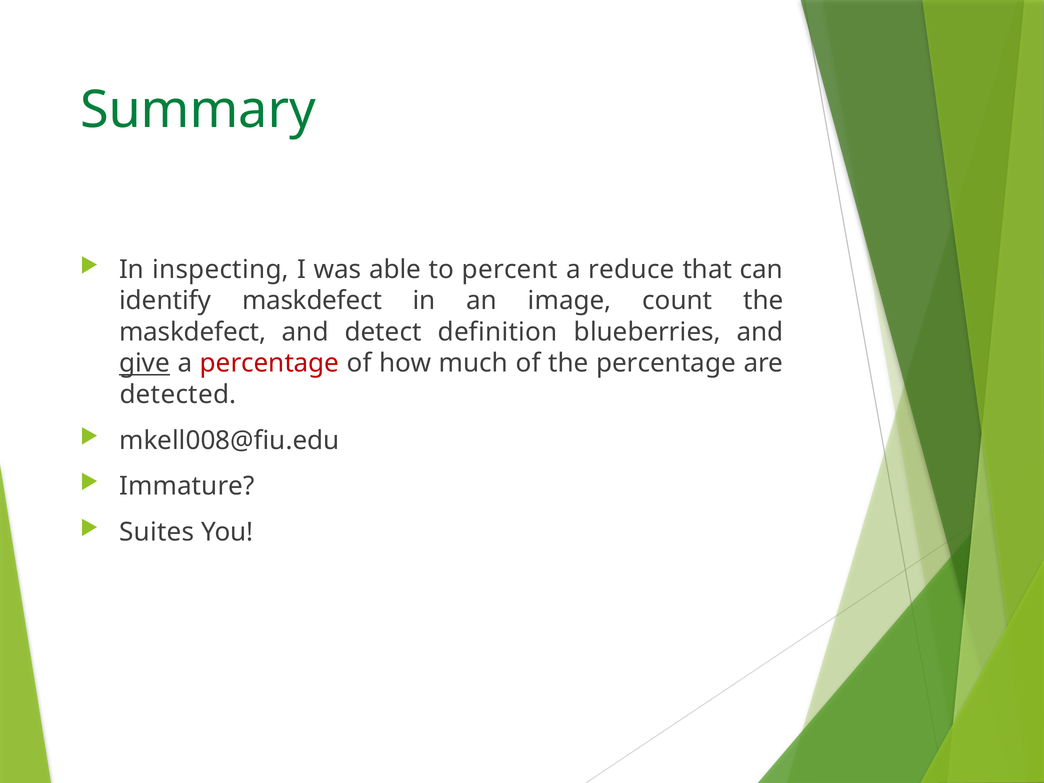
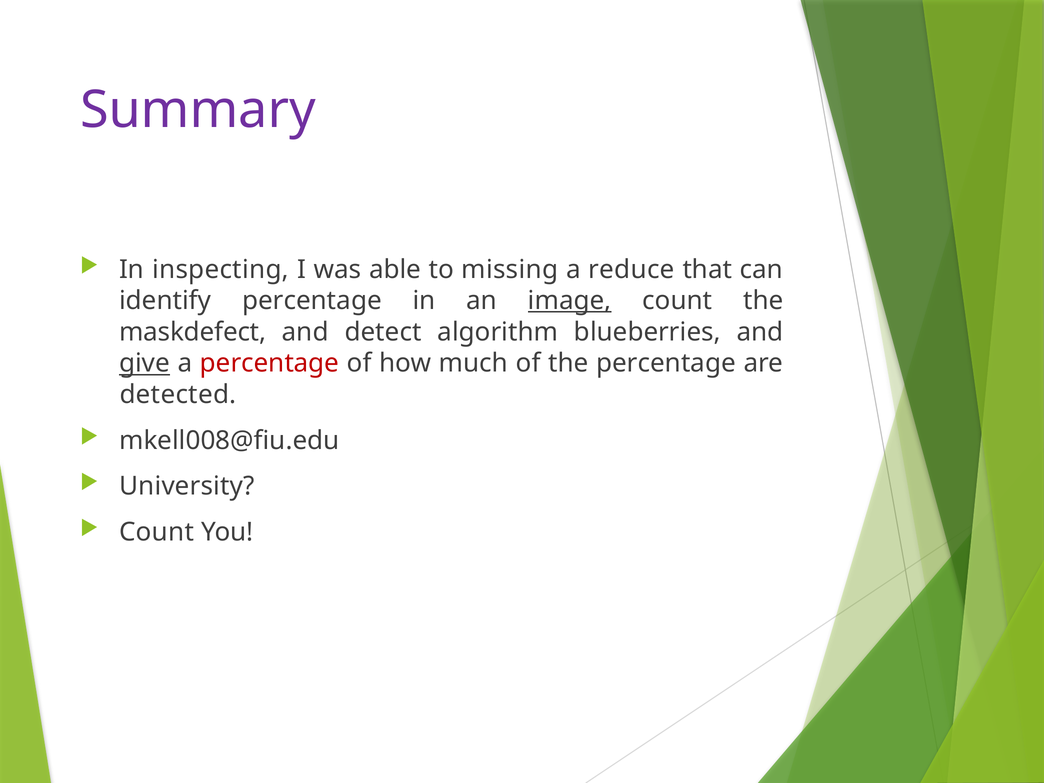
Summary colour: green -> purple (198, 110)
percent: percent -> missing (510, 269)
identify maskdefect: maskdefect -> percentage (312, 301)
image underline: none -> present (570, 301)
definition: definition -> algorithm (498, 332)
Immature: Immature -> University (187, 486)
Suites: Suites -> Count (157, 532)
